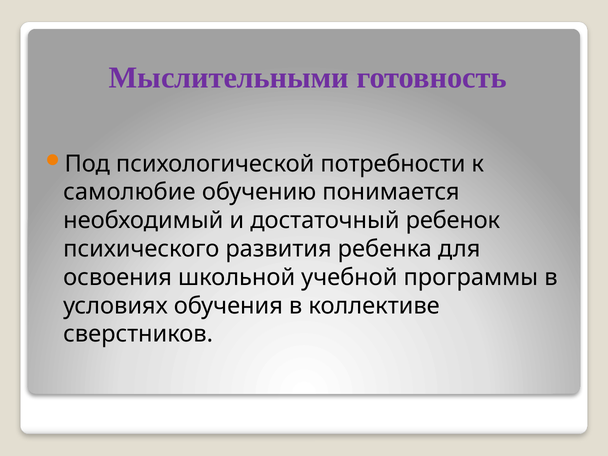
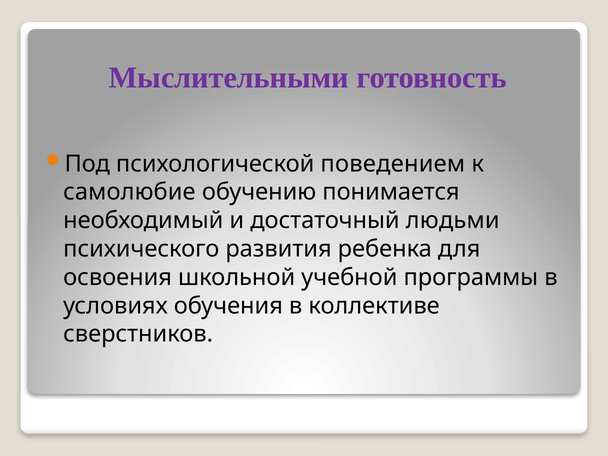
потребности: потребности -> поведением (393, 164)
ребенок: ребенок -> людьми (453, 221)
